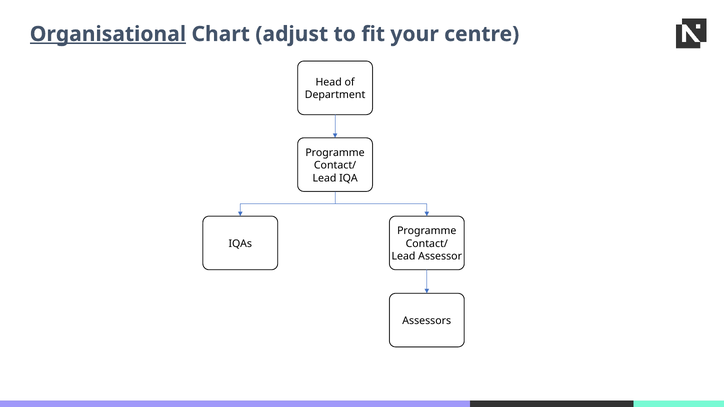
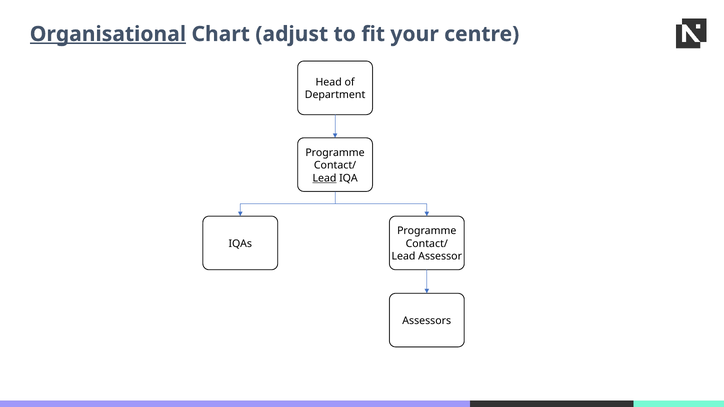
Lead underline: none -> present (324, 178)
